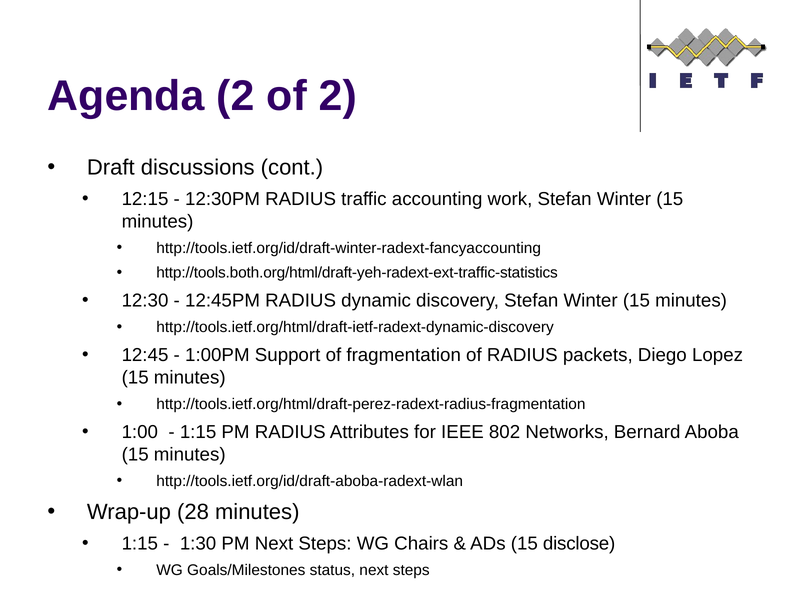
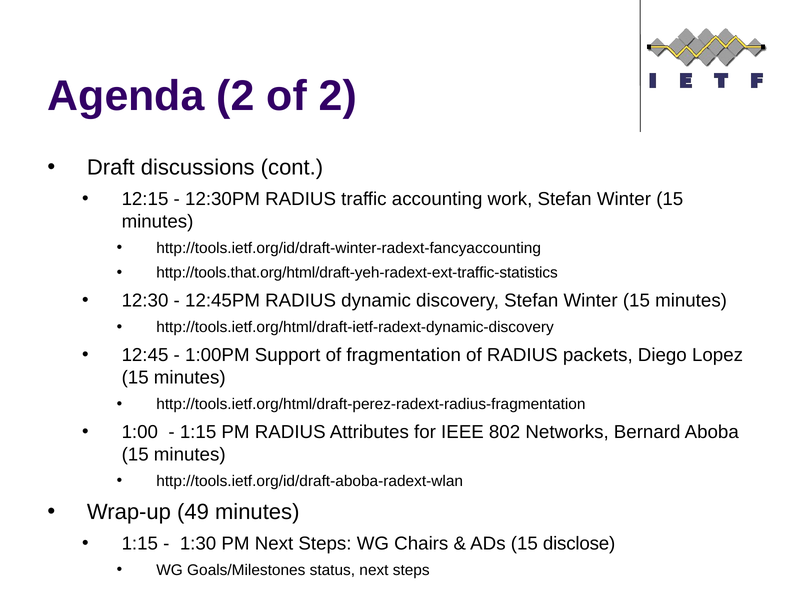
http://tools.both.org/html/draft-yeh-radext-ext-traffic-statistics: http://tools.both.org/html/draft-yeh-radext-ext-traffic-statistics -> http://tools.that.org/html/draft-yeh-radext-ext-traffic-statistics (357, 273)
28: 28 -> 49 (193, 512)
